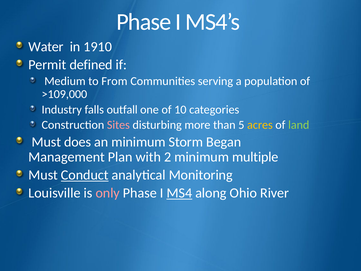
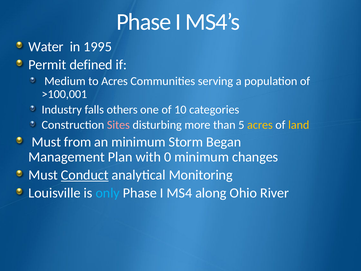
1910: 1910 -> 1995 (98, 47)
to From: From -> Acres (115, 81)
>109,000: >109,000 -> >100,001 (64, 94)
outfall: outfall -> others (122, 109)
land colour: light green -> yellow (299, 125)
does: does -> from (78, 142)
2: 2 -> 0 (168, 157)
multiple: multiple -> changes (255, 157)
only colour: pink -> light blue (108, 193)
MS4 underline: present -> none (179, 193)
